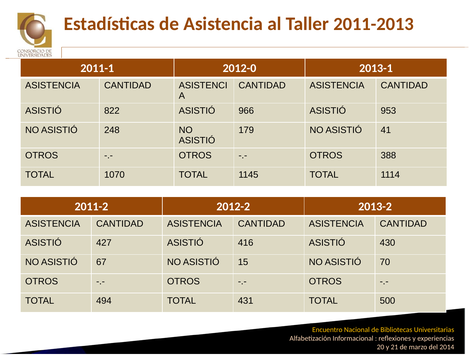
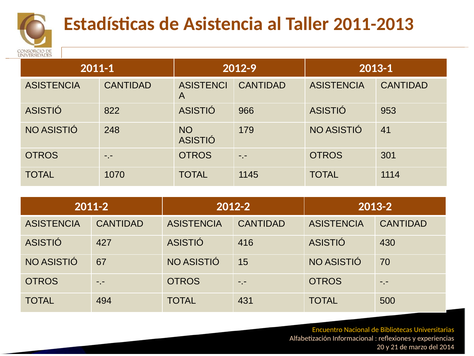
2012-0: 2012-0 -> 2012-9 (239, 68)
388: 388 -> 301 (388, 155)
